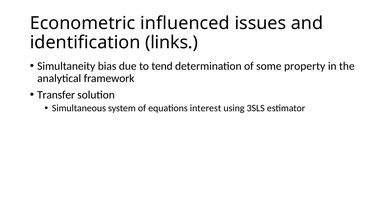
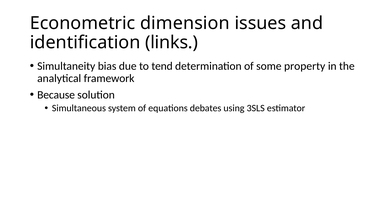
influenced: influenced -> dimension (185, 23)
Transfer: Transfer -> Because (56, 95)
interest: interest -> debates (206, 109)
